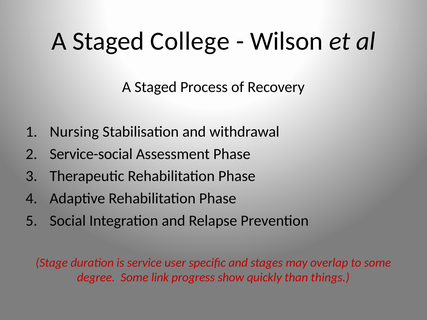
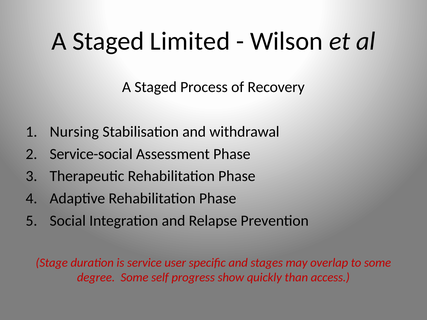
College: College -> Limited (190, 41)
link: link -> self (160, 278)
things: things -> access (330, 278)
